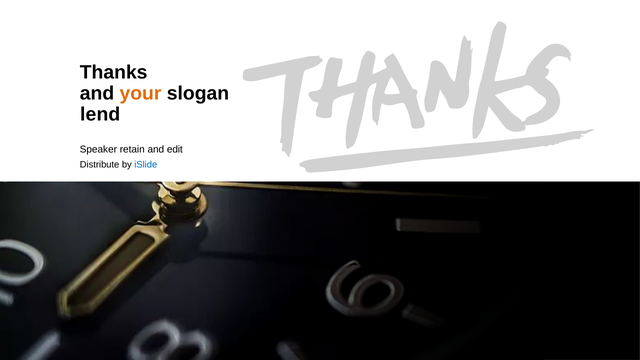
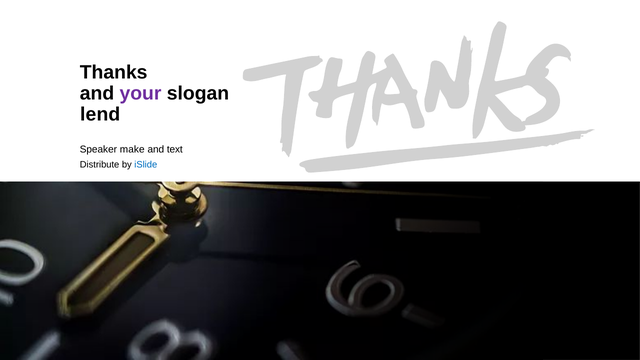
your colour: orange -> purple (140, 93)
retain: retain -> make (132, 149)
edit: edit -> text (175, 149)
